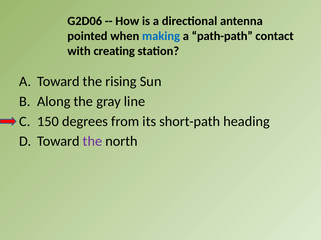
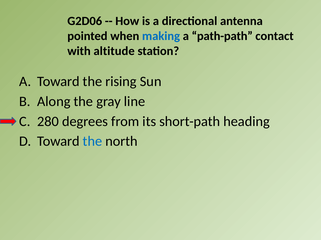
creating: creating -> altitude (114, 51)
150: 150 -> 280 (48, 122)
the colour: purple -> blue (92, 142)
